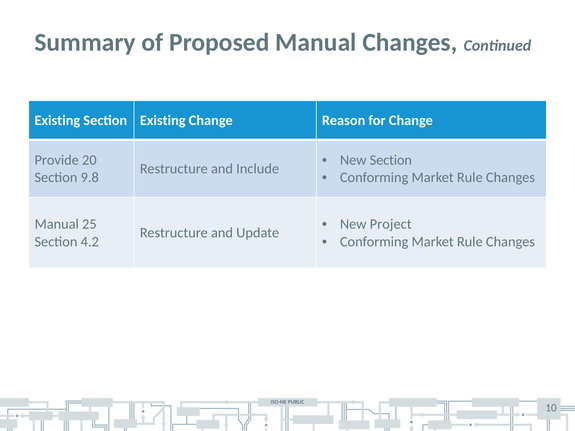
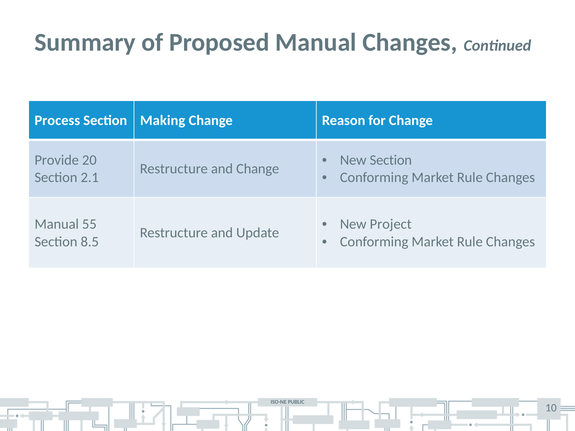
Existing: Existing -> Process (57, 120)
Section Existing: Existing -> Making (163, 120)
and Include: Include -> Change (258, 169)
9.8: 9.8 -> 2.1 (90, 178)
25: 25 -> 55 (89, 224)
4.2: 4.2 -> 8.5 (90, 242)
